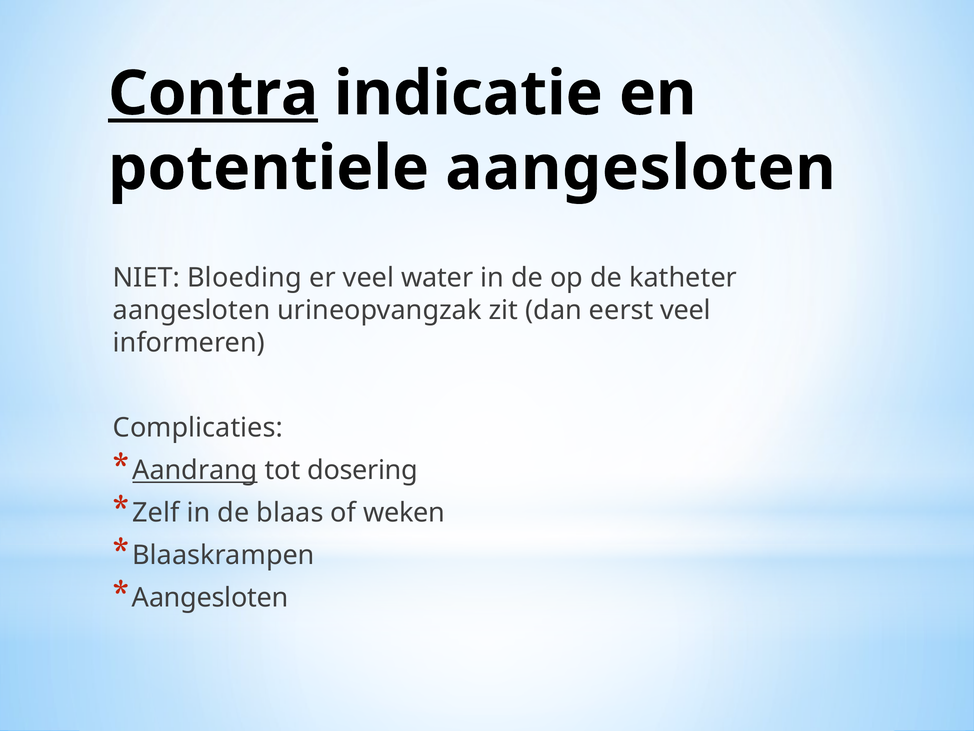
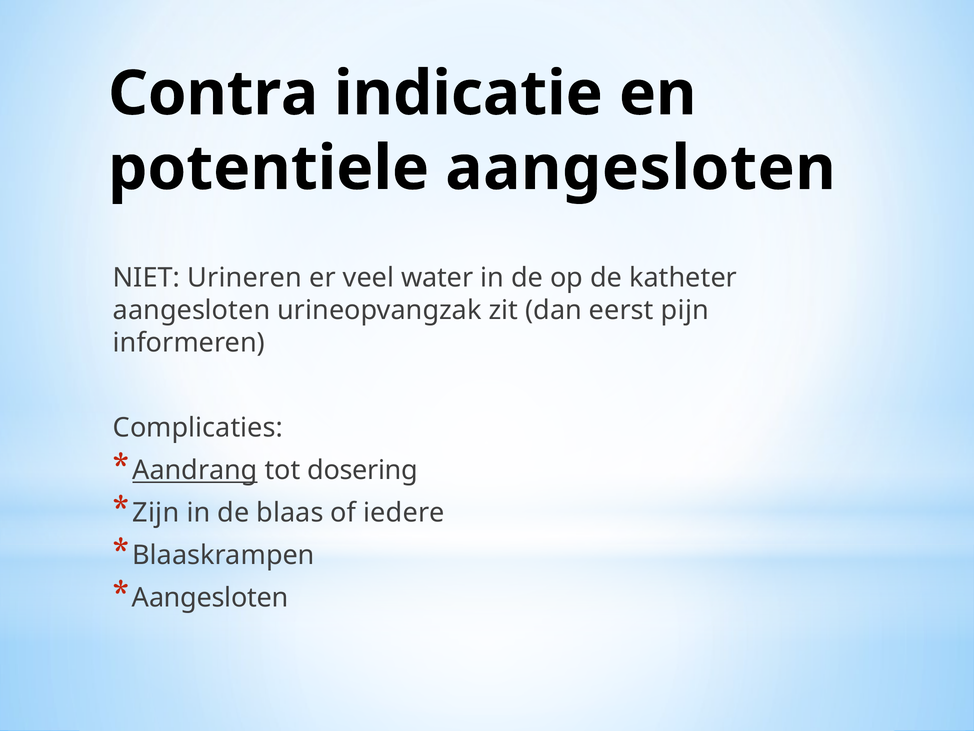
Contra underline: present -> none (213, 94)
Bloeding: Bloeding -> Urineren (245, 278)
eerst veel: veel -> pijn (685, 310)
Zelf: Zelf -> Zijn (156, 513)
weken: weken -> iedere (404, 513)
